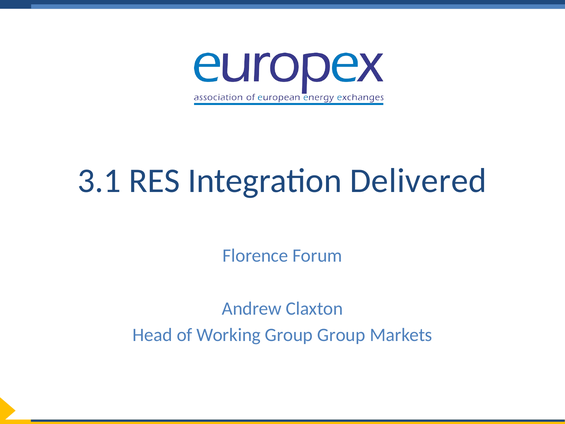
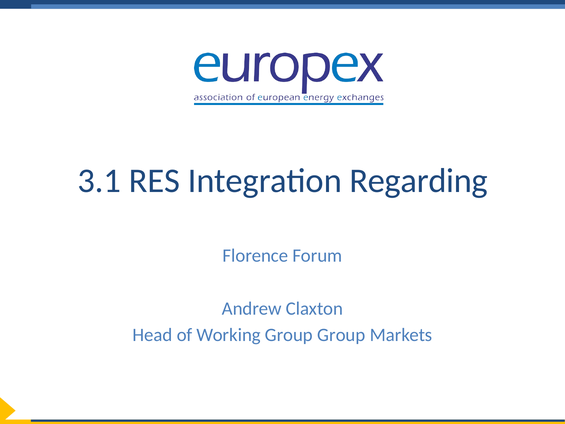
Delivered: Delivered -> Regarding (419, 181)
